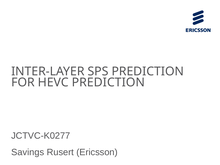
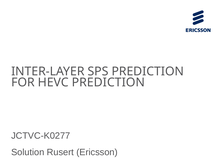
Savings: Savings -> Solution (28, 152)
